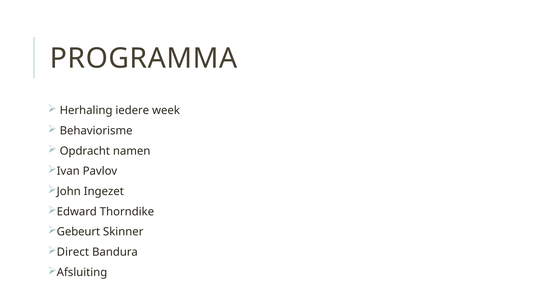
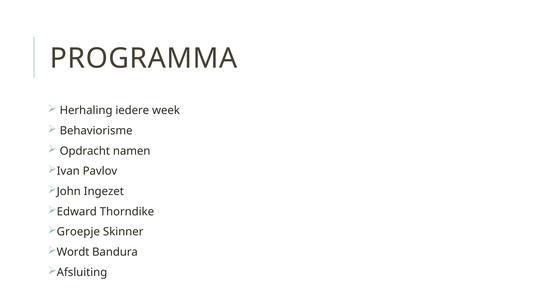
Gebeurt: Gebeurt -> Groepje (78, 232)
Direct: Direct -> Wordt (73, 252)
